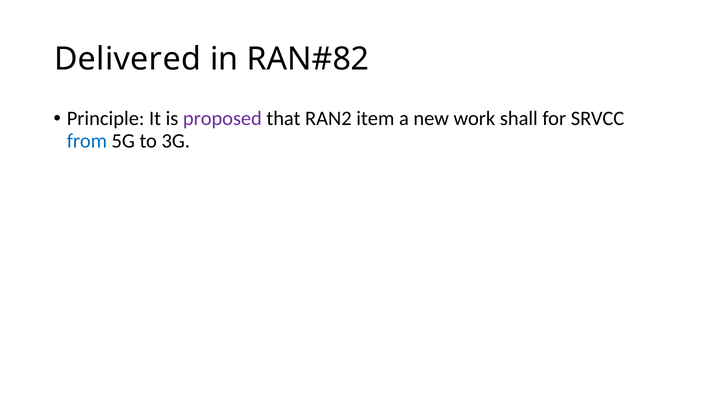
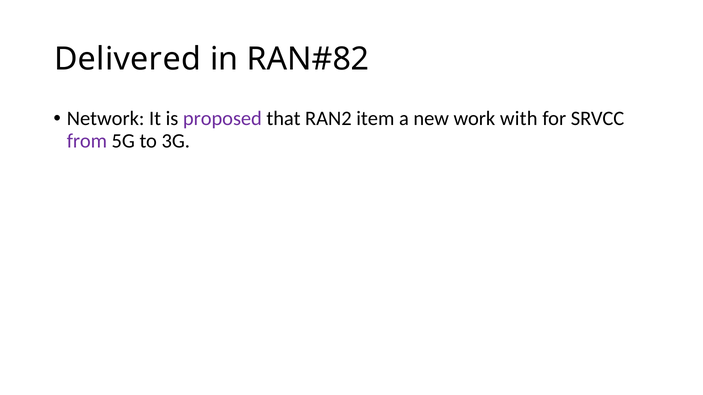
Principle: Principle -> Network (106, 119)
shall: shall -> with (519, 119)
from colour: blue -> purple (87, 141)
